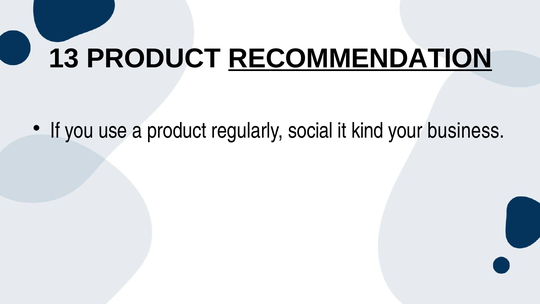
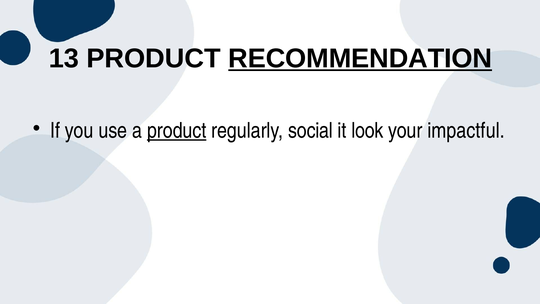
product underline: none -> present (177, 131)
kind: kind -> look (367, 131)
business: business -> impactful (466, 131)
